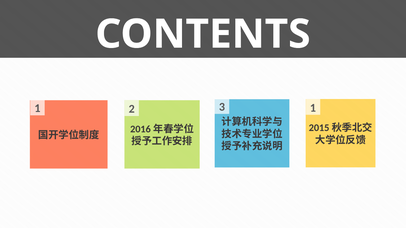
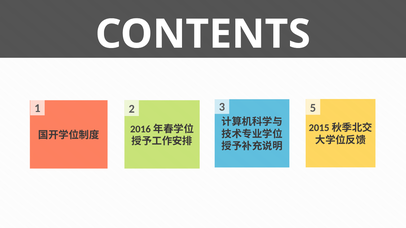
2 1: 1 -> 5 (313, 108)
